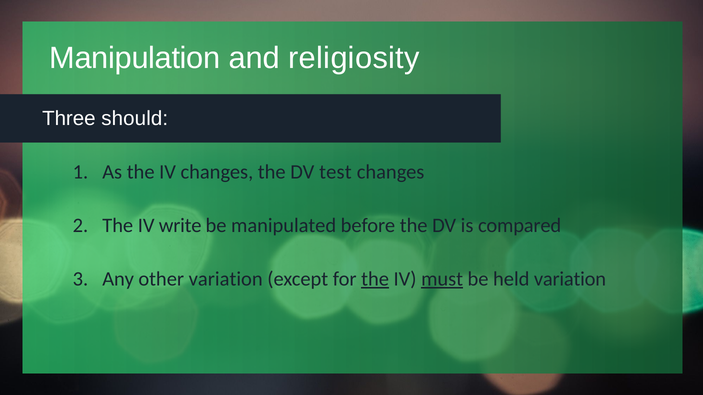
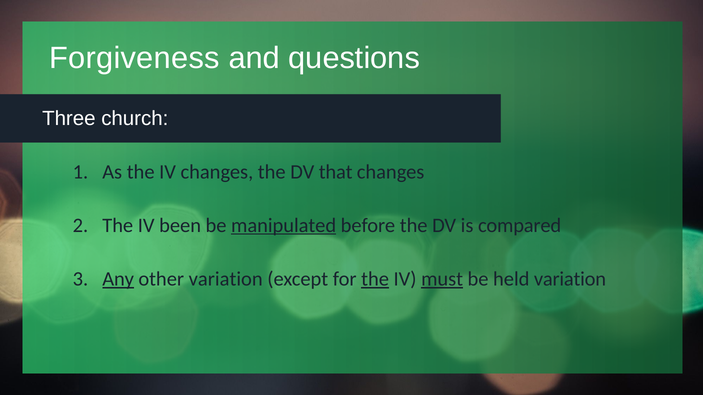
Manipulation: Manipulation -> Forgiveness (135, 58)
religiosity: religiosity -> questions (354, 58)
should: should -> church (135, 118)
test: test -> that (336, 172)
write: write -> been (180, 226)
manipulated underline: none -> present (284, 226)
Any underline: none -> present (118, 279)
